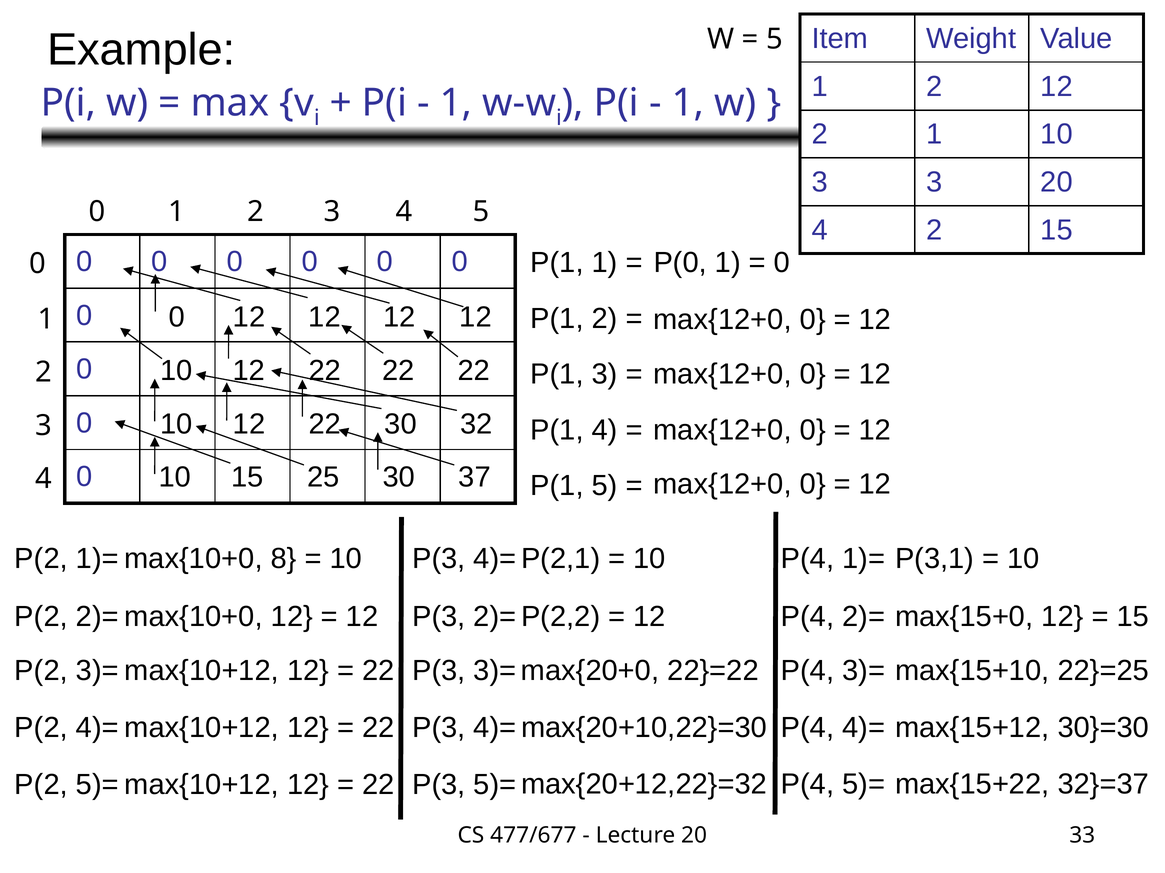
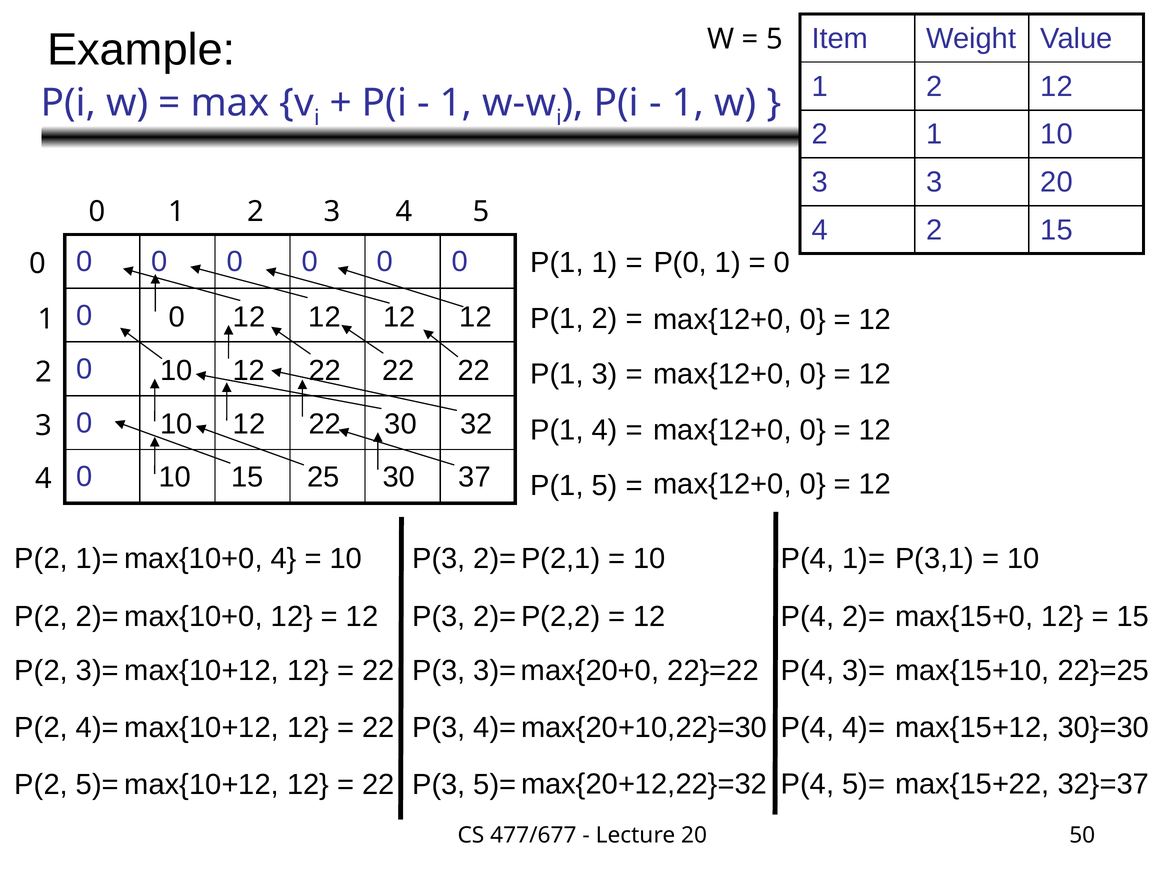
max{10+0 8: 8 -> 4 (284, 559)
4)=: 4)= -> 2)= (495, 559)
33: 33 -> 50 (1082, 836)
